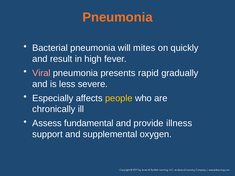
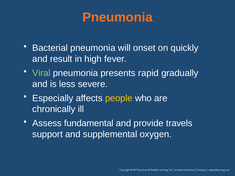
mites: mites -> onset (144, 48)
Viral colour: pink -> light green (41, 73)
illness: illness -> travels (179, 123)
